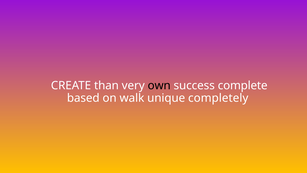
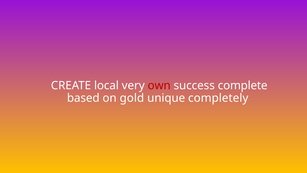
than: than -> local (106, 85)
own colour: black -> red (159, 85)
walk: walk -> gold (132, 98)
